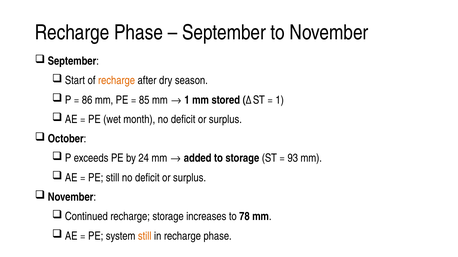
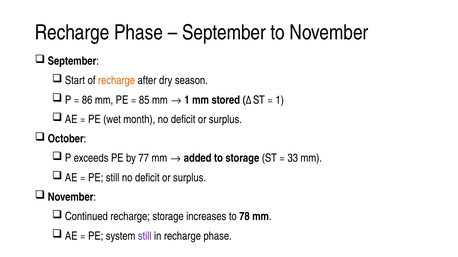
24: 24 -> 77 (144, 159)
93: 93 -> 33 (293, 159)
still colour: orange -> purple (145, 237)
